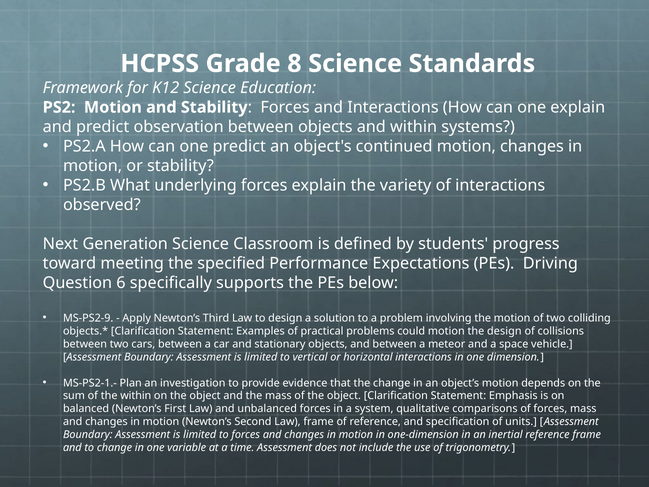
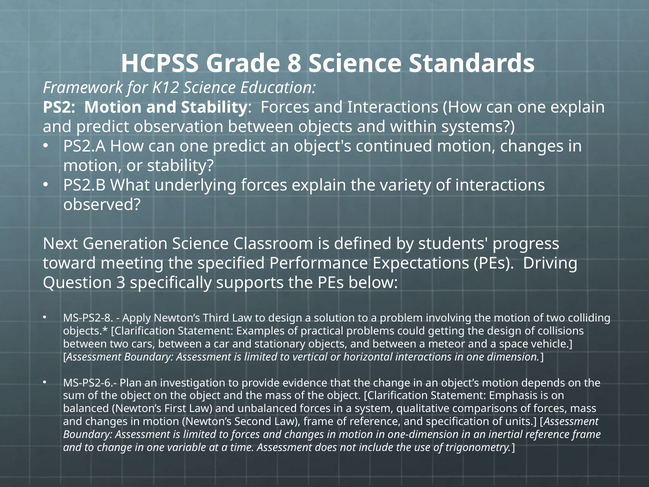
6: 6 -> 3 (121, 283)
MS-PS2-9: MS-PS2-9 -> MS-PS2-8 (88, 318)
could motion: motion -> getting (446, 331)
MS-PS2-1.-: MS-PS2-1.- -> MS-PS2-6.- (90, 383)
sum of the within: within -> object (136, 396)
